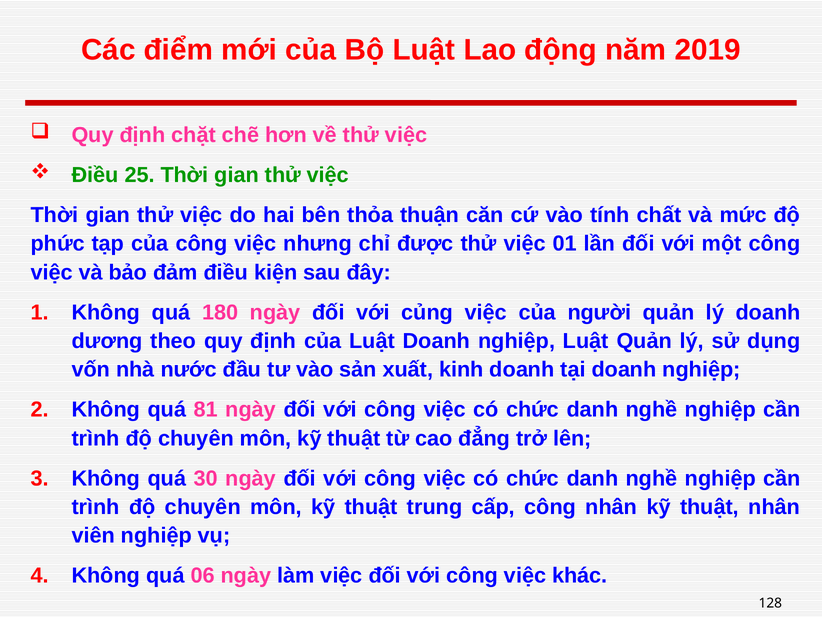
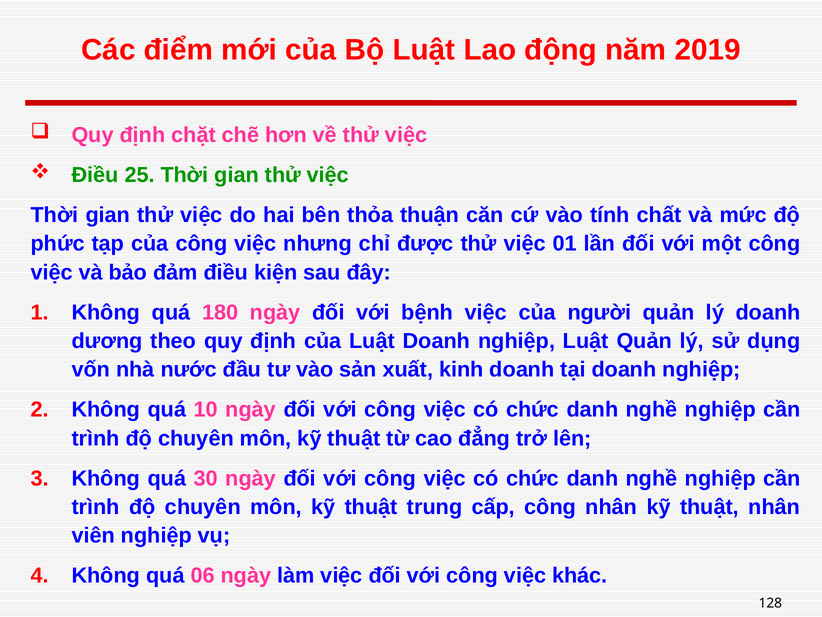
củng: củng -> bệnh (427, 312)
81: 81 -> 10 (206, 409)
